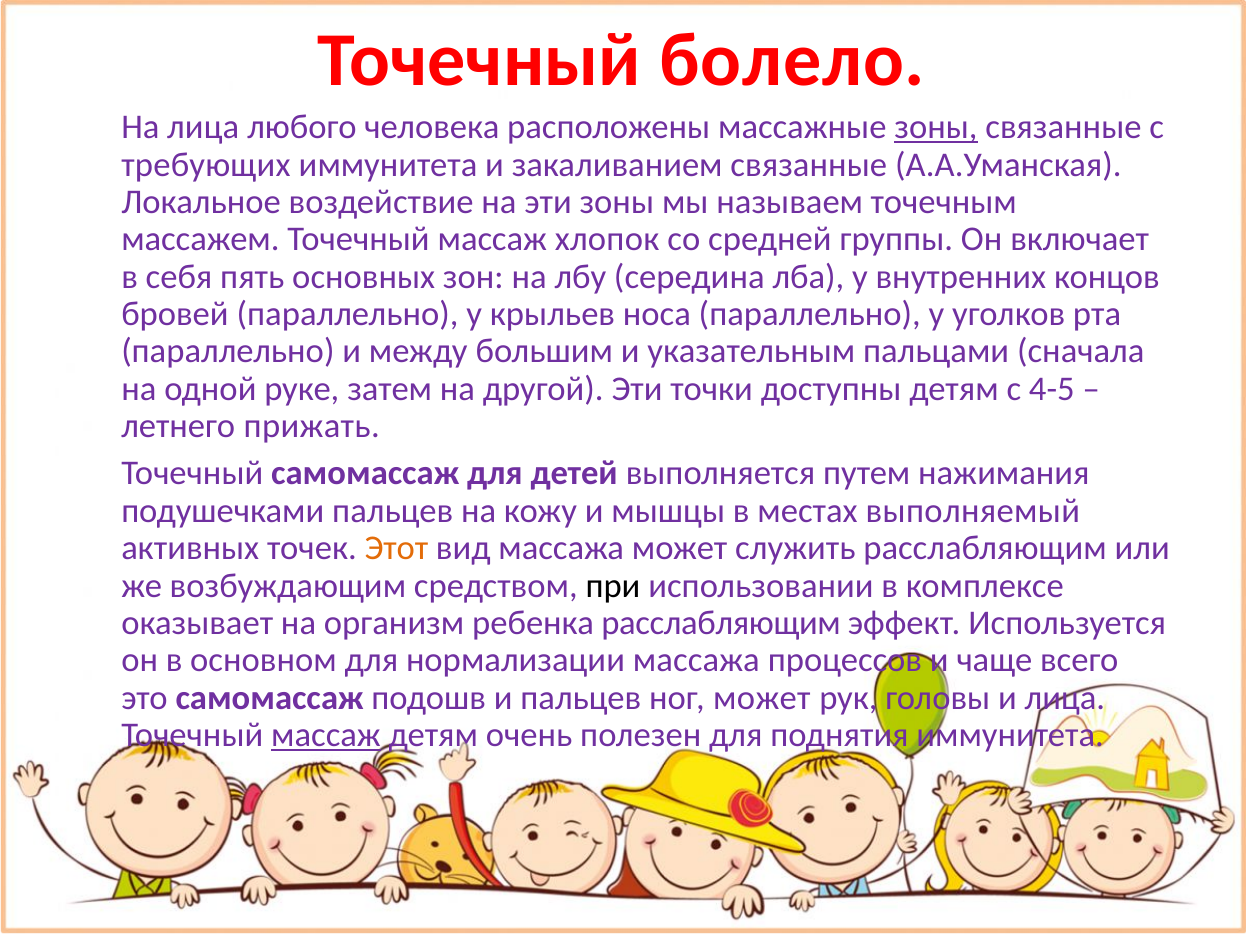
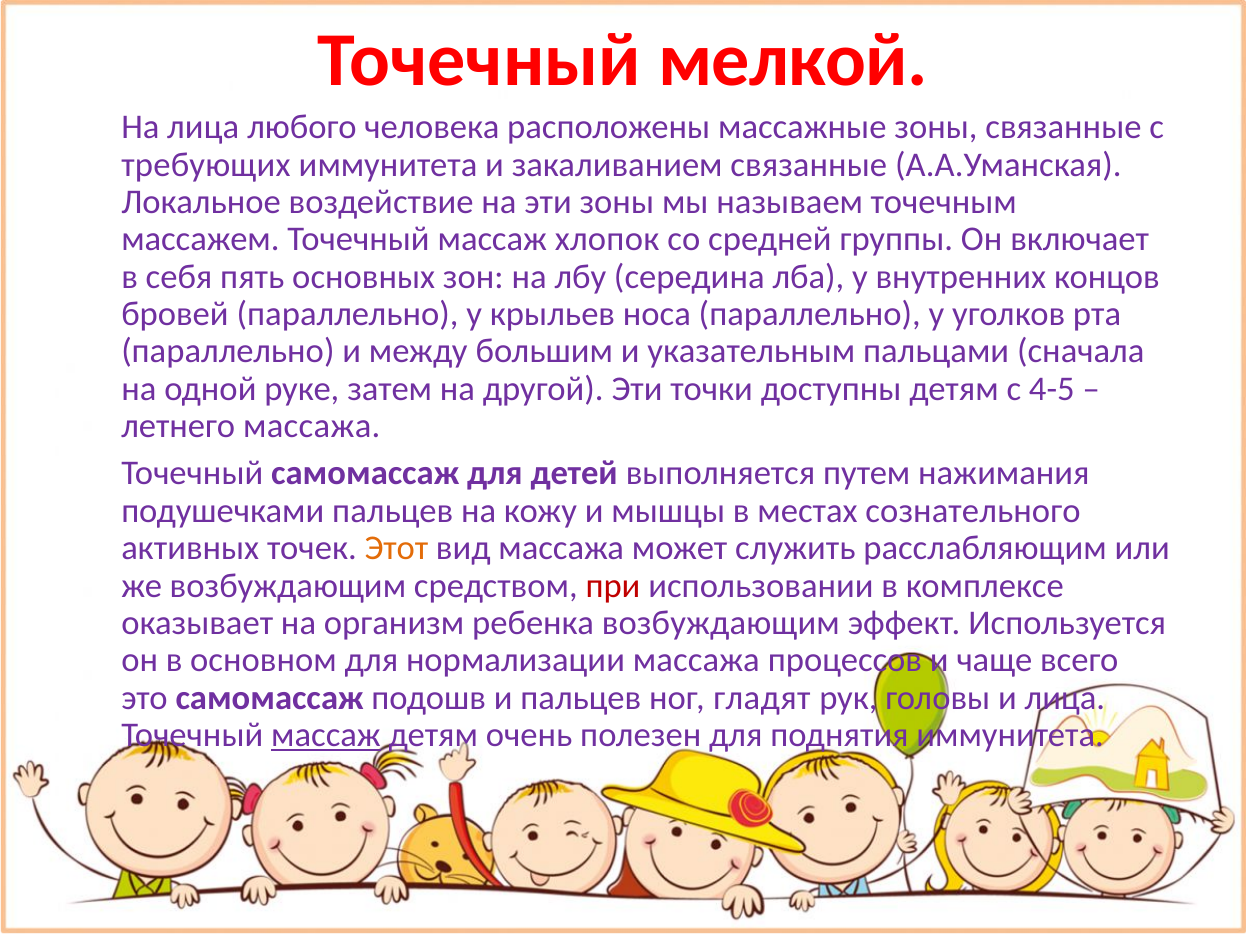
болело: болело -> мелкой (793, 60)
зоны underline: present -> none (936, 127)
летнего прижать: прижать -> массажа (312, 426)
выполняемый: выполняемый -> сознательного (973, 511)
при colour: black -> red (613, 586)
ребенка расслабляющим: расслабляющим -> возбуждающим (721, 623)
ног может: может -> гладят (762, 698)
